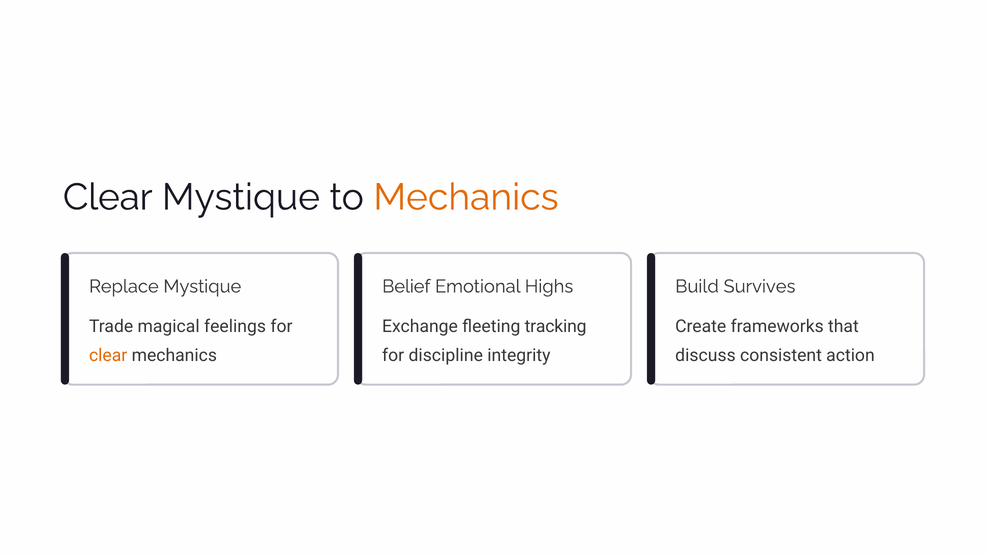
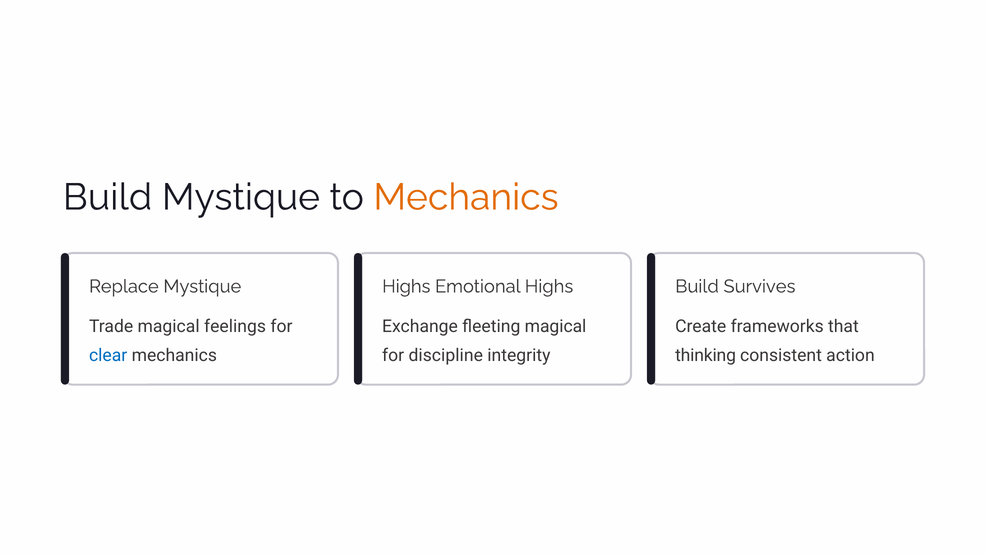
Clear: Clear -> Build (108, 197)
Belief: Belief -> Highs (406, 287)
fleeting tracking: tracking -> magical (556, 327)
clear colour: orange -> blue (108, 355)
discuss: discuss -> thinking (706, 355)
